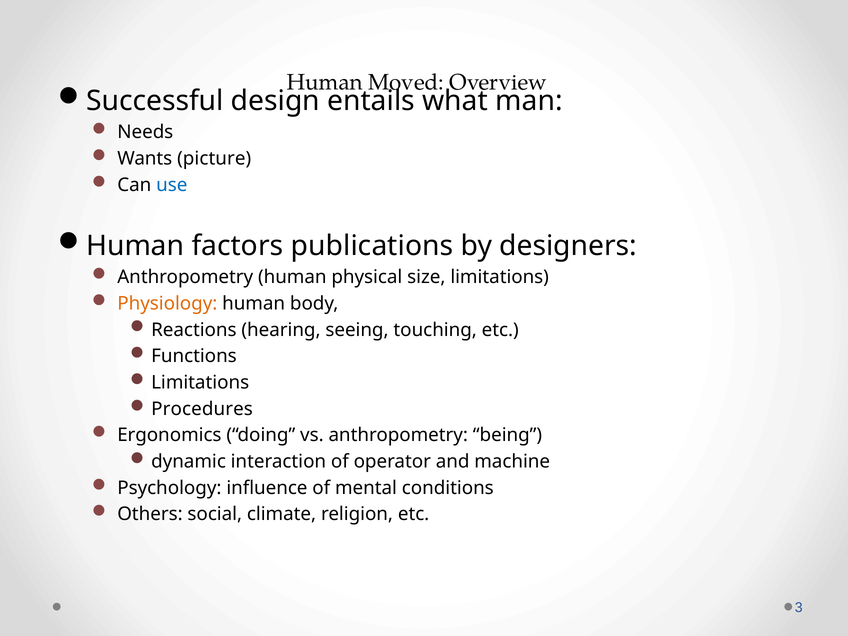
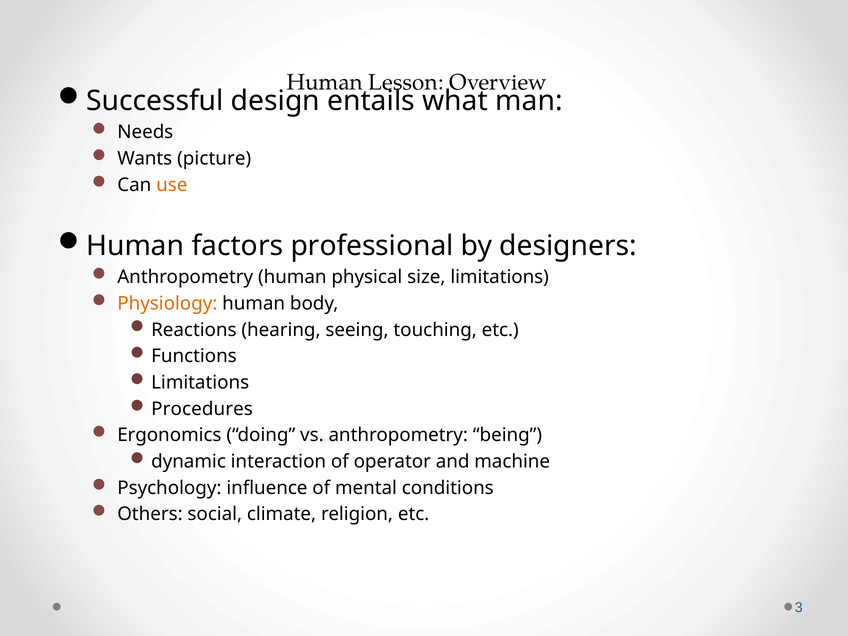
Moved: Moved -> Lesson (406, 82)
use colour: blue -> orange (172, 185)
publications: publications -> professional (372, 246)
